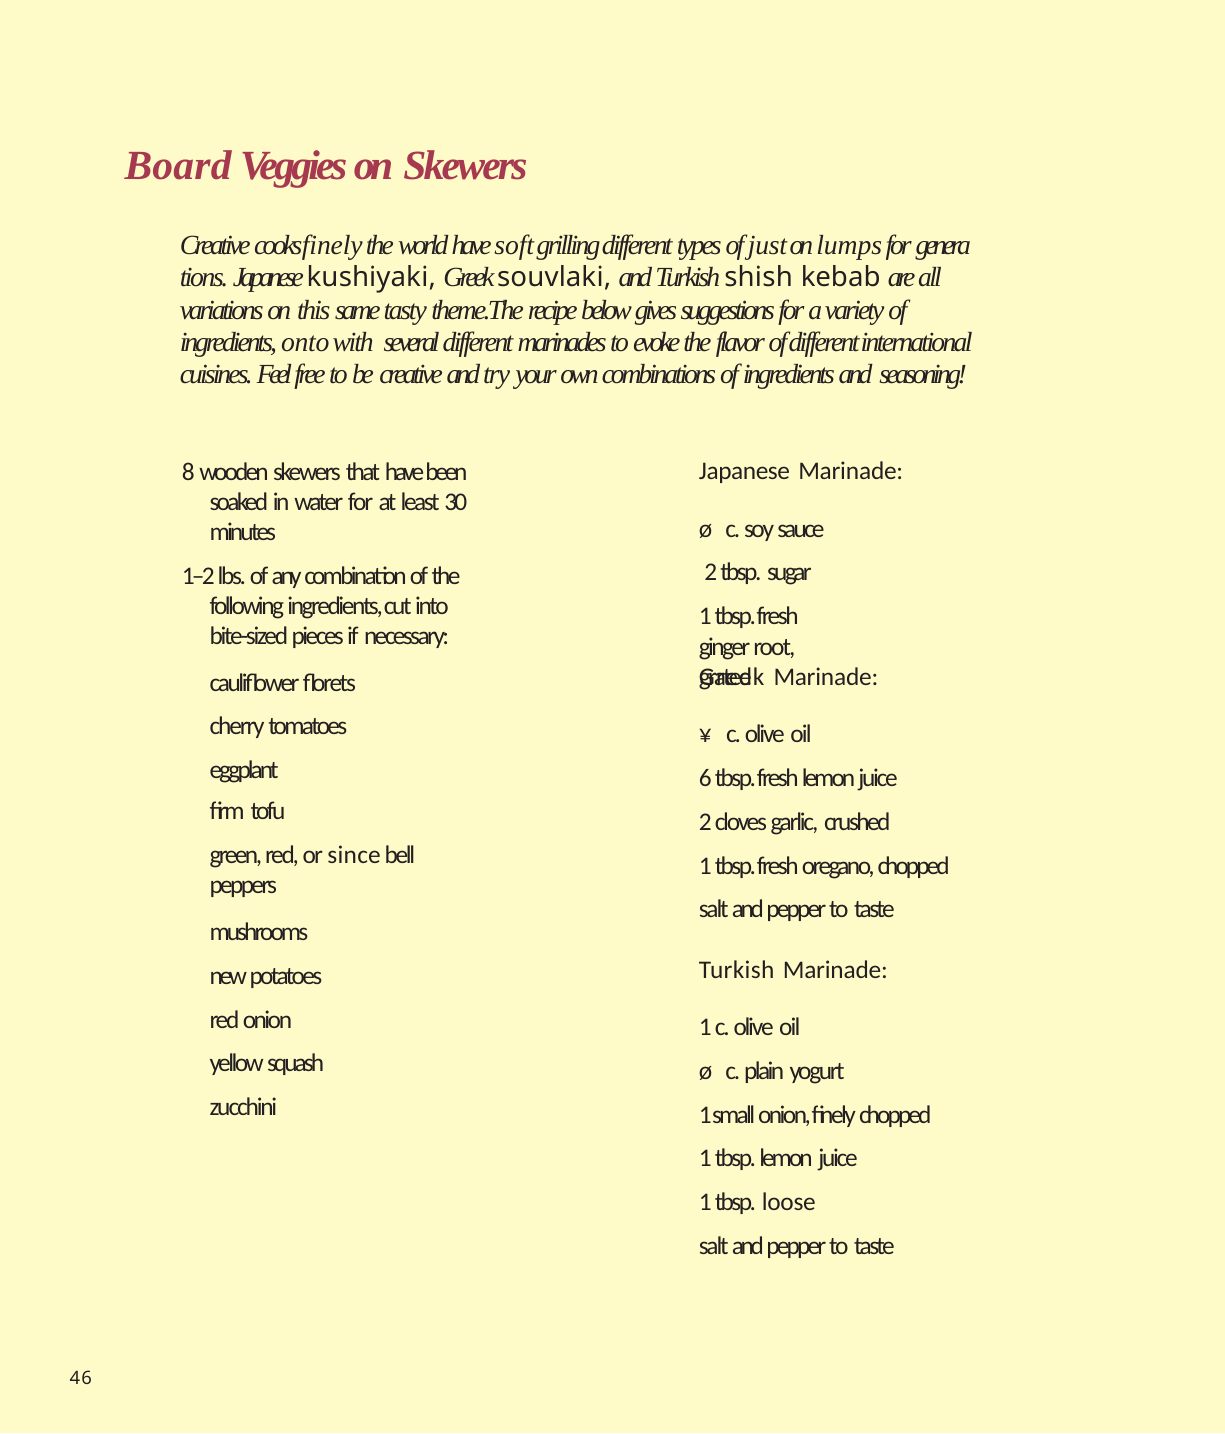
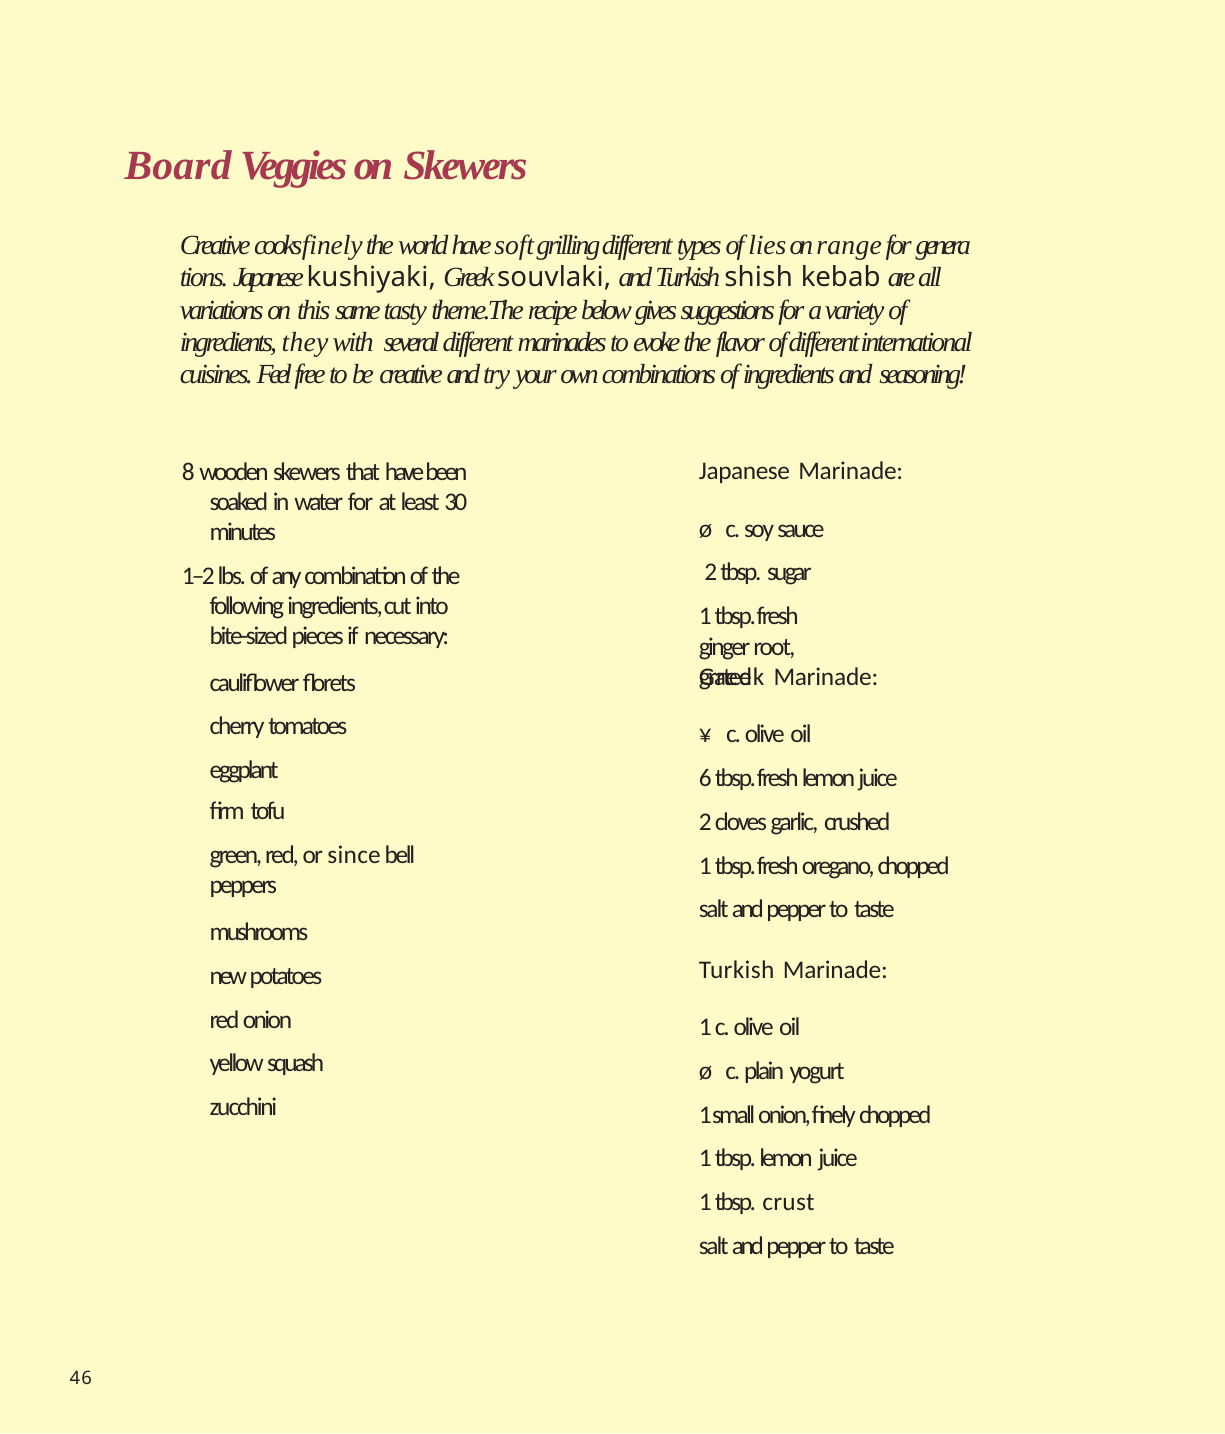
just: just -> lies (767, 246)
lumps: lumps -> range (849, 246)
onto: onto -> they (305, 342)
loose: loose -> crust (789, 1202)
